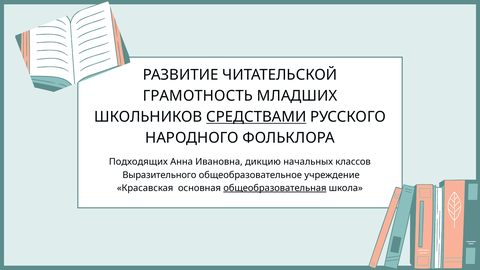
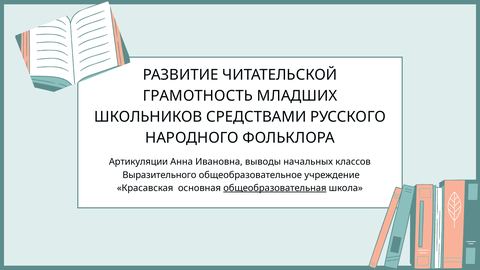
СРЕДСТВАМИ underline: present -> none (256, 117)
Подходящих: Подходящих -> Артикуляции (138, 162)
дикцию: дикцию -> выводы (263, 162)
